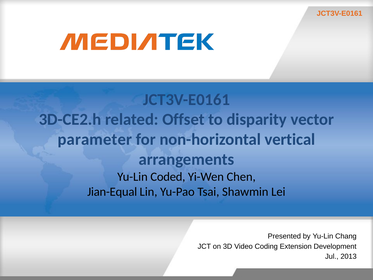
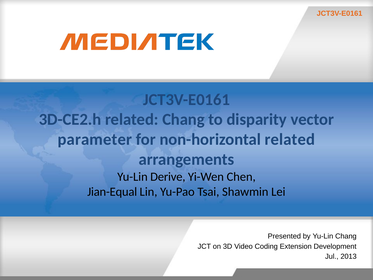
related Offset: Offset -> Chang (183, 119)
non-horizontal vertical: vertical -> related (290, 139)
Coded: Coded -> Derive (168, 177)
